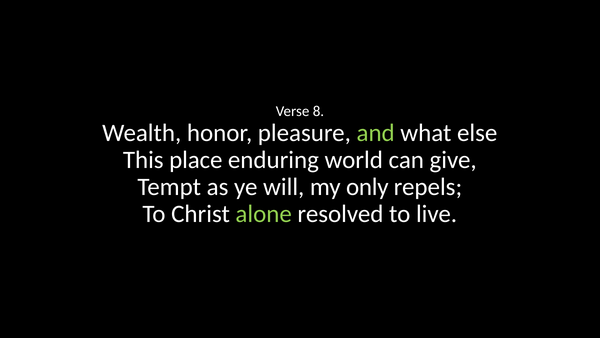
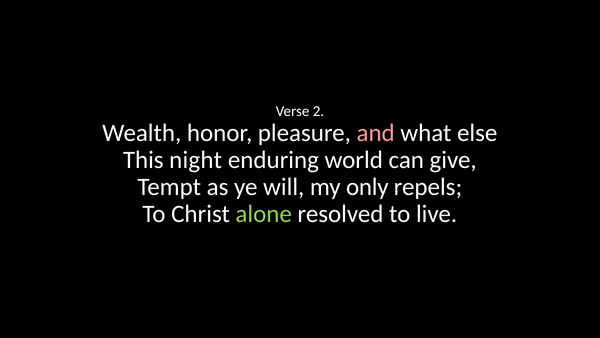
8: 8 -> 2 (318, 111)
and colour: light green -> pink (376, 133)
place: place -> night (196, 160)
